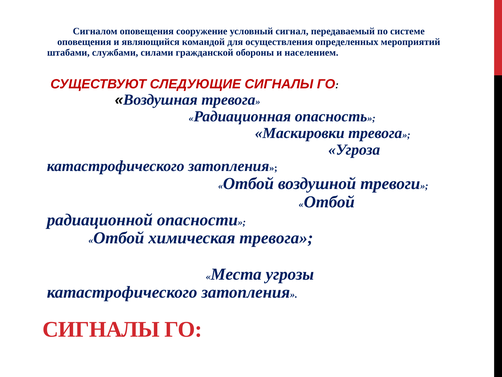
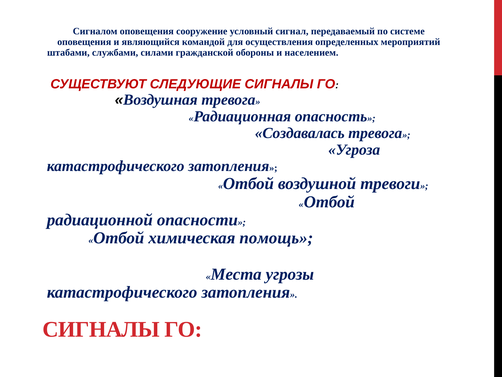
Маскировки: Маскировки -> Создавалась (300, 133)
химическая тревога: тревога -> помощь (276, 238)
